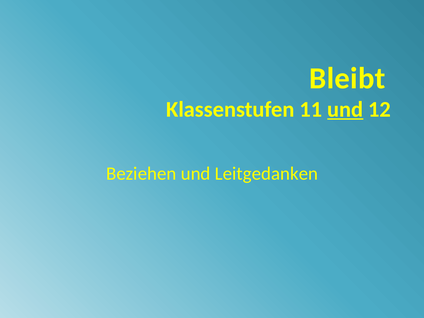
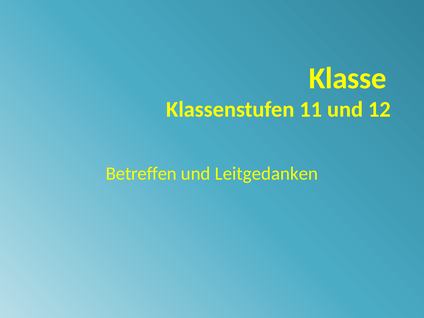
Bleibt: Bleibt -> Klasse (348, 78)
und underline: present -> none (345, 109)
Beziehen: Beziehen -> Betreffen (141, 174)
